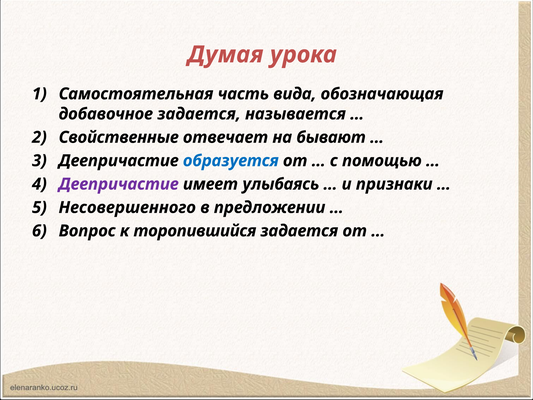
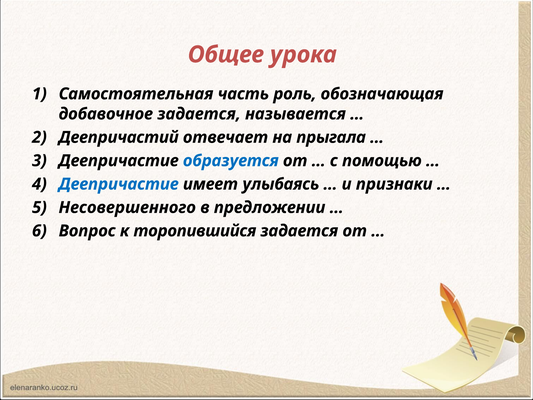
Думая: Думая -> Общее (226, 55)
вида: вида -> роль (295, 94)
Свойственные: Свойственные -> Деепричастий (119, 137)
бывают: бывают -> прыгала (331, 137)
Деепричастие colour: purple -> blue (119, 184)
